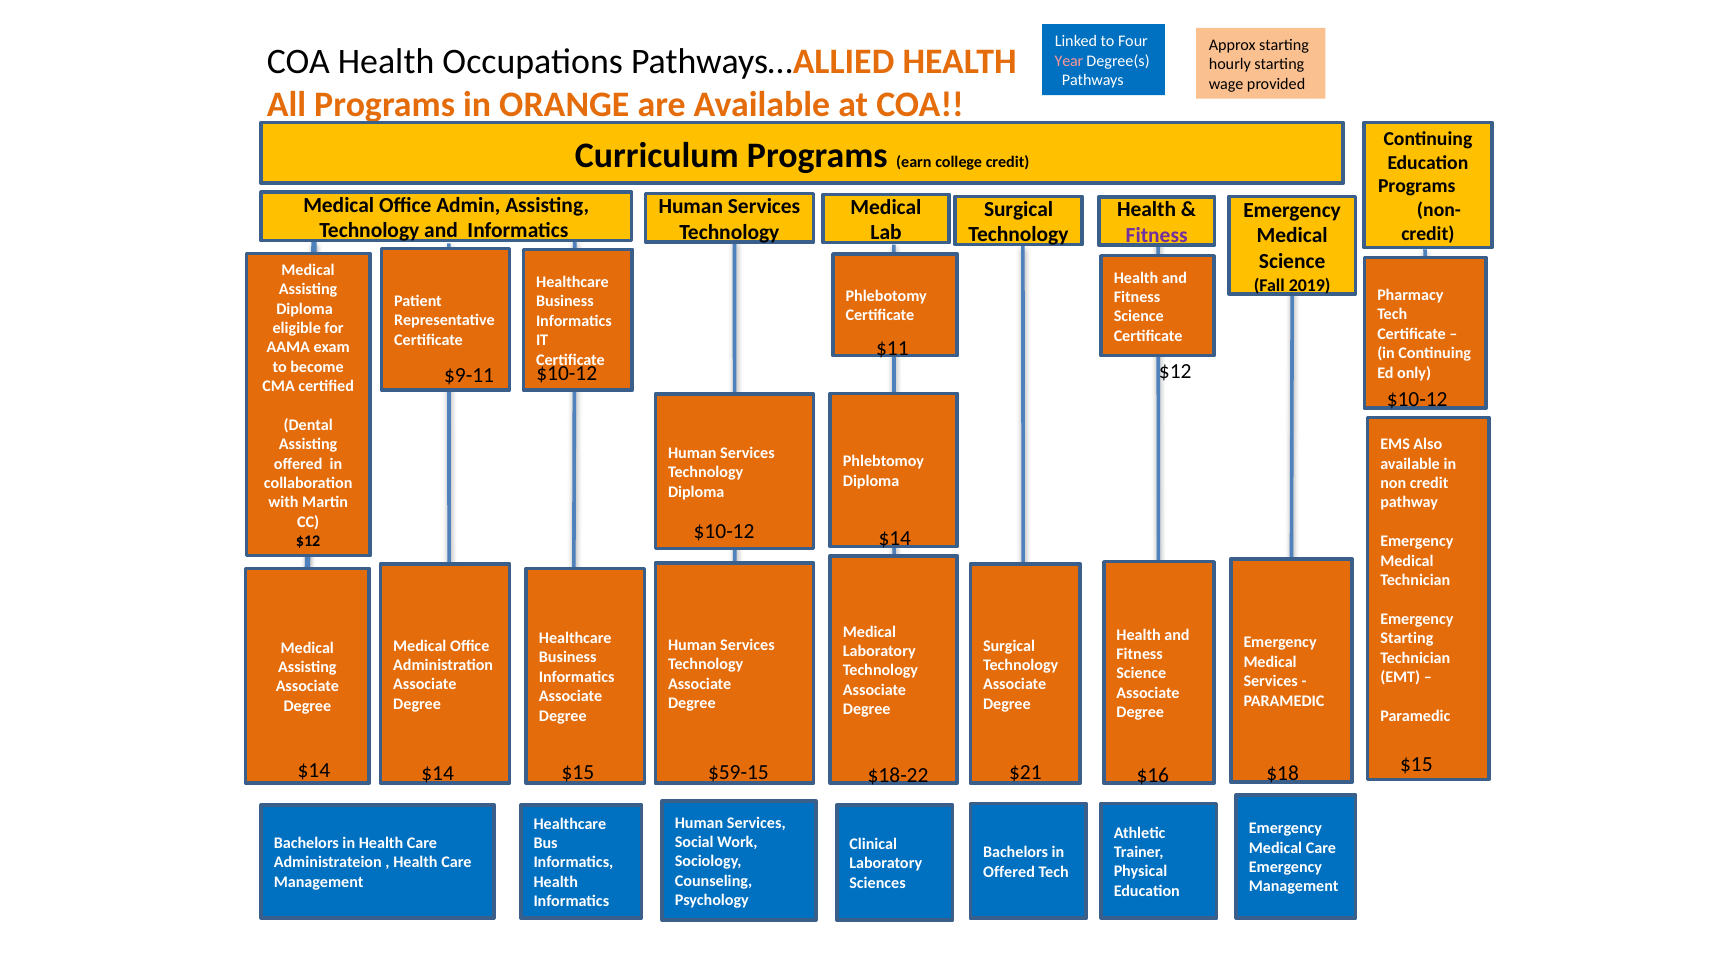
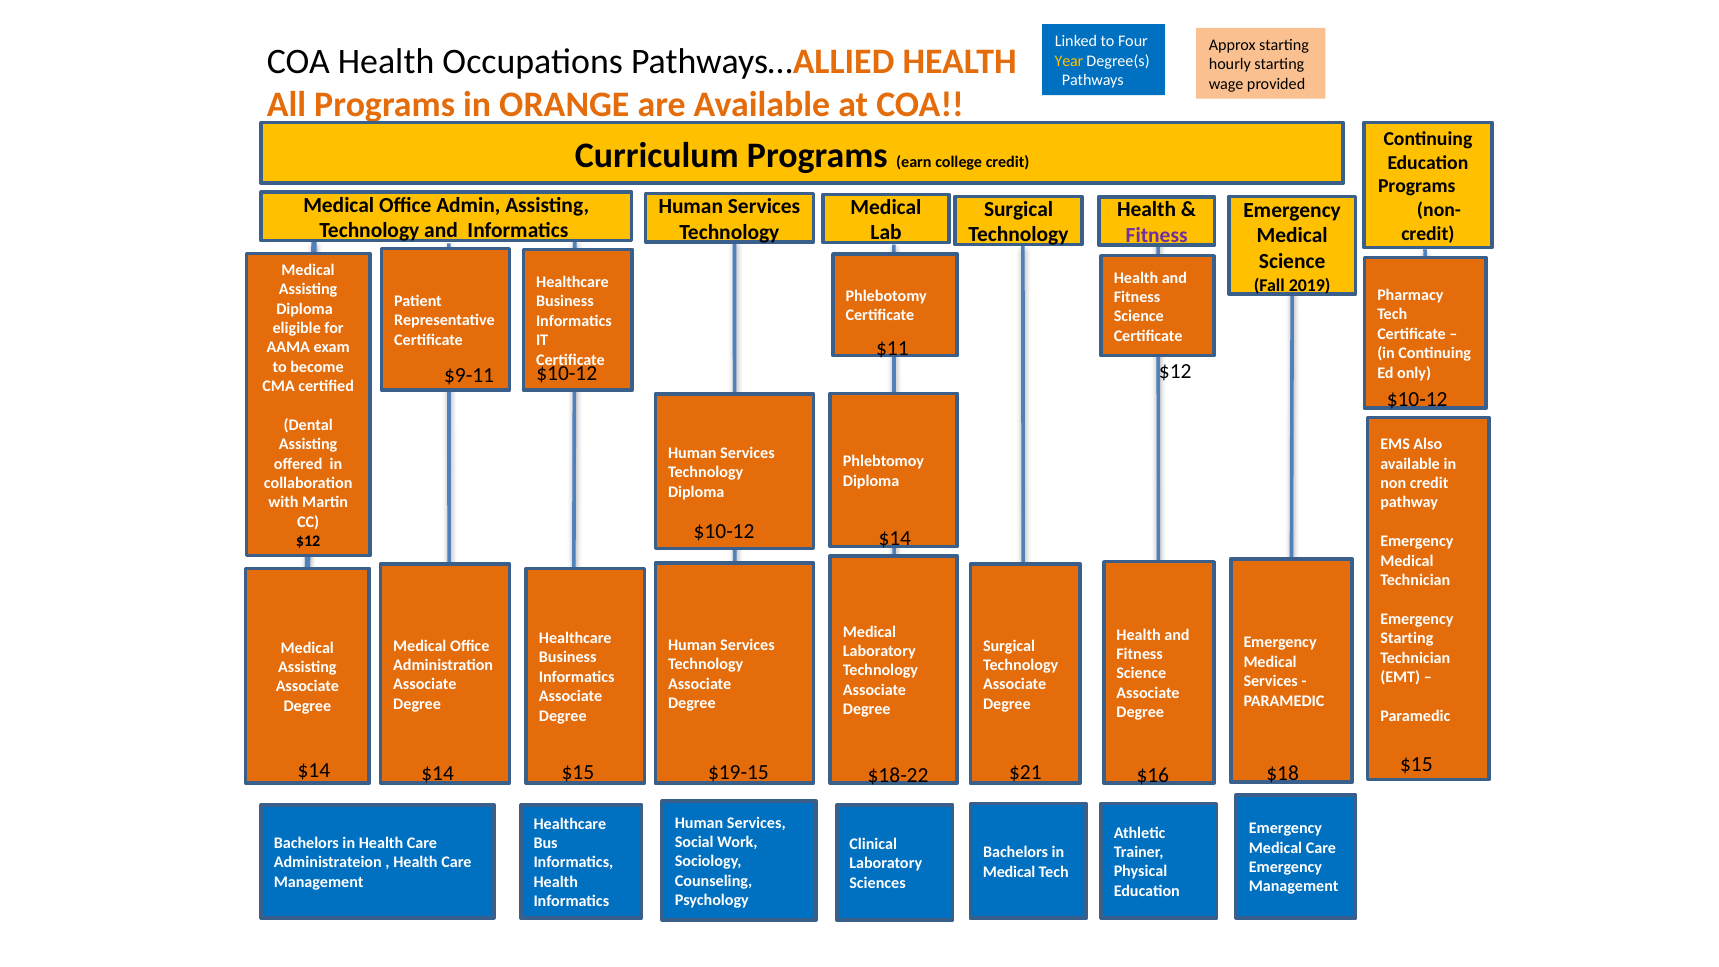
Year colour: pink -> yellow (1069, 61)
$59-15: $59-15 -> $19-15 (738, 773)
Offered: Offered -> Medical (1009, 872)
